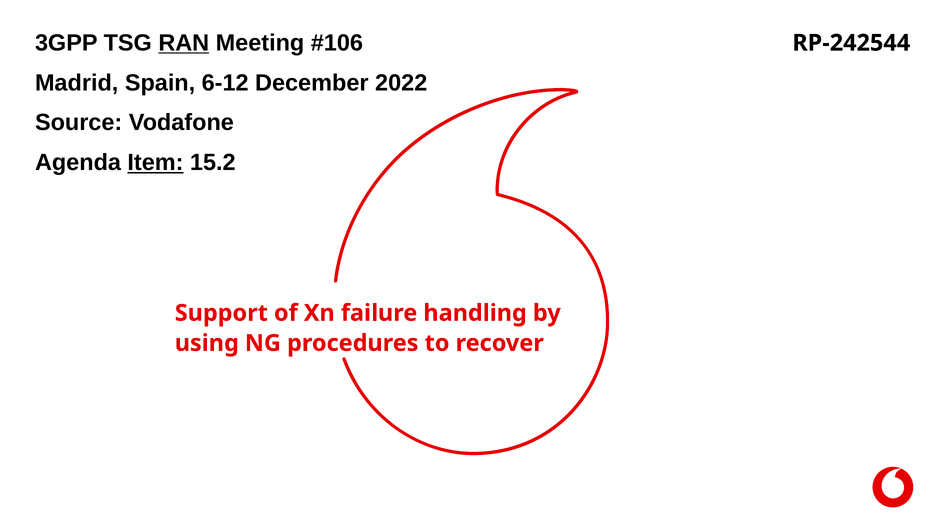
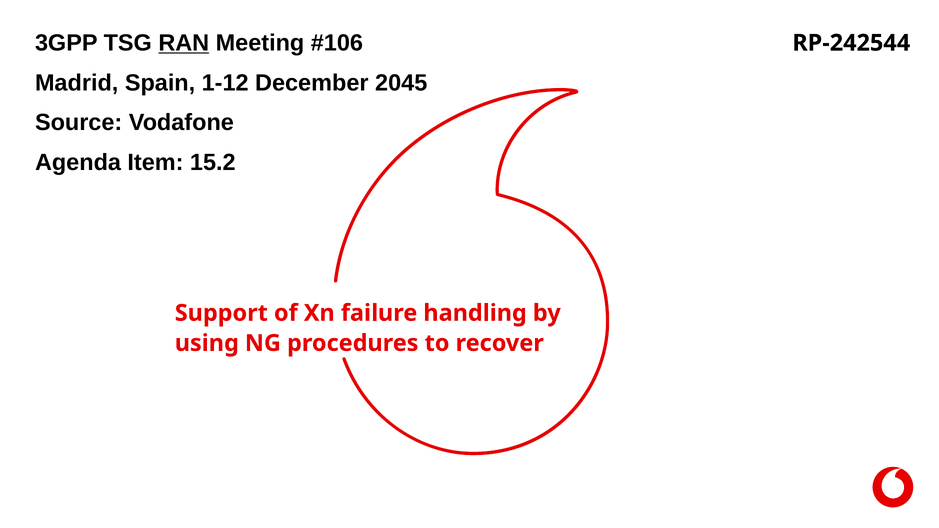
6-12: 6-12 -> 1-12 (225, 83)
2022: 2022 -> 2045 (401, 83)
Item underline: present -> none (155, 163)
